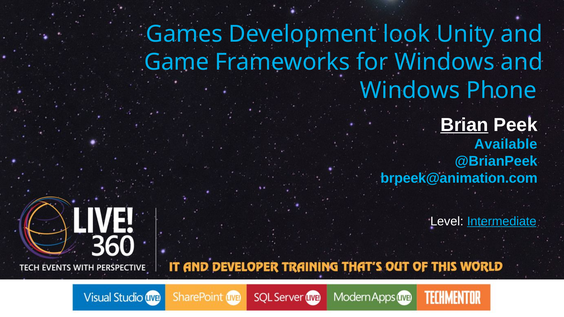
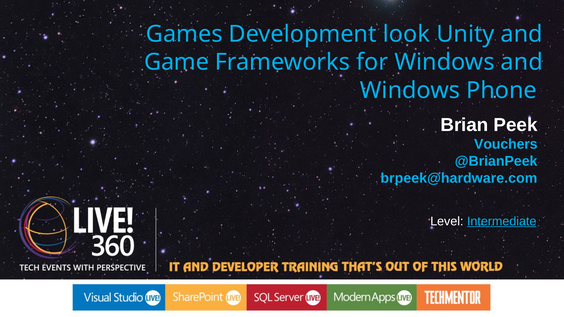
Brian underline: present -> none (464, 125)
Available: Available -> Vouchers (506, 144)
brpeek@animation.com: brpeek@animation.com -> brpeek@hardware.com (459, 178)
